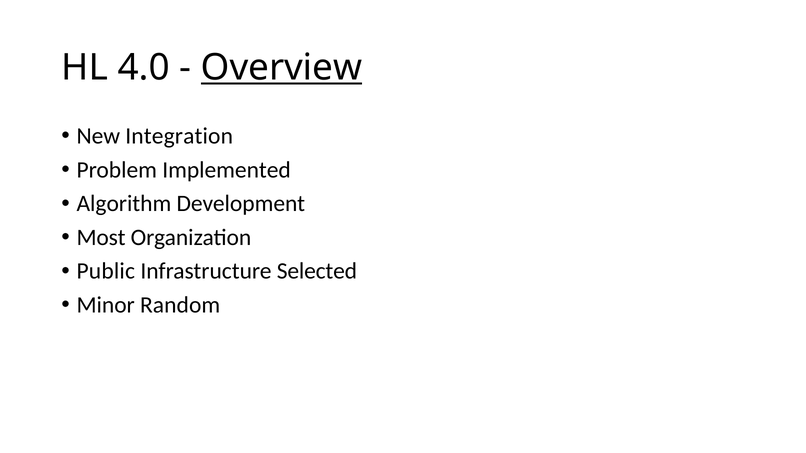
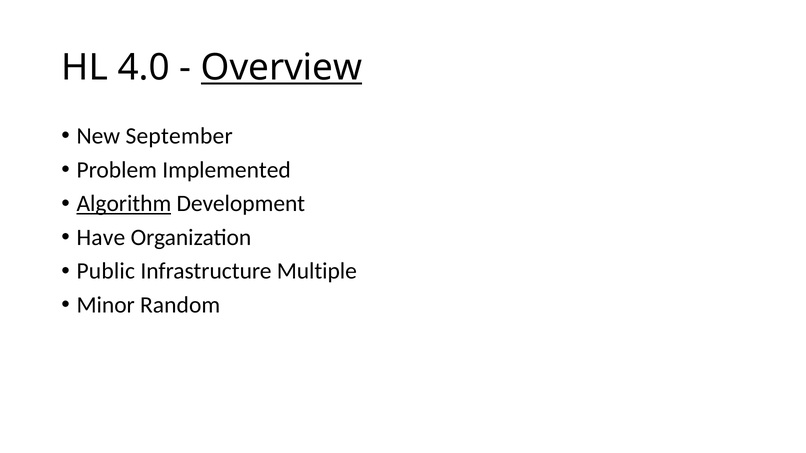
Integration: Integration -> September (179, 136)
Algorithm underline: none -> present (124, 204)
Most: Most -> Have (101, 238)
Selected: Selected -> Multiple (317, 271)
